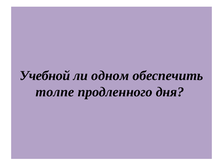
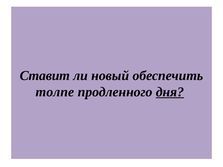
Учебной: Учебной -> Ставит (45, 76)
одном: одном -> новый (110, 76)
дня underline: none -> present (170, 92)
